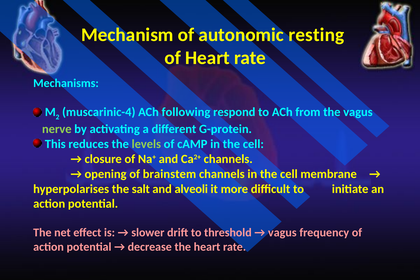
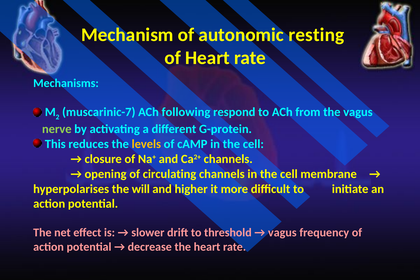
muscarinic-4: muscarinic-4 -> muscarinic-7 (99, 112)
levels colour: light green -> yellow (146, 144)
brainstem: brainstem -> circulating (170, 174)
salt: salt -> will (141, 189)
alveoli: alveoli -> higher (191, 189)
